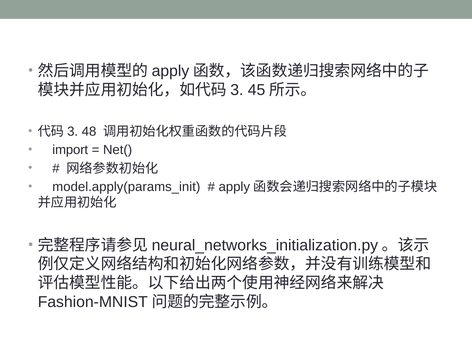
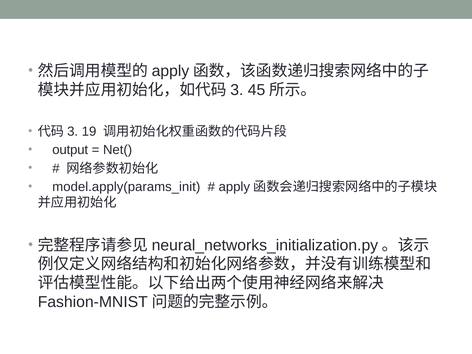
48: 48 -> 19 (89, 132)
import: import -> output (70, 150)
